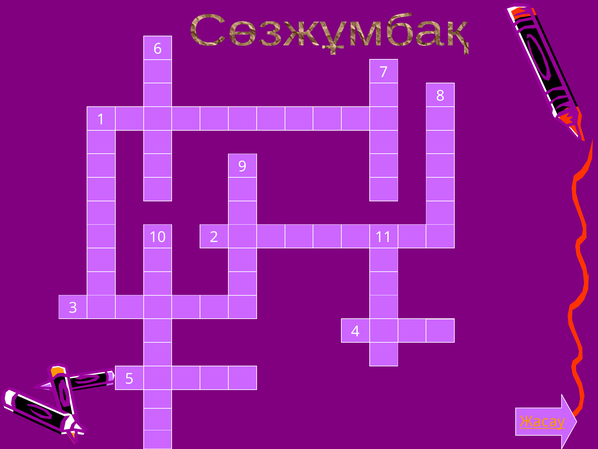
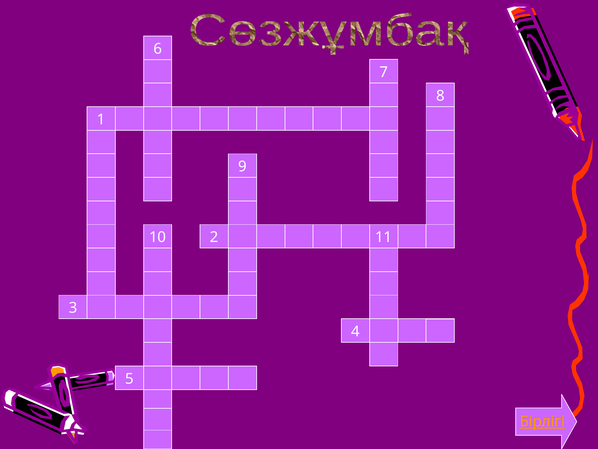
Жасау: Жасау -> Бірлігі (542, 421)
